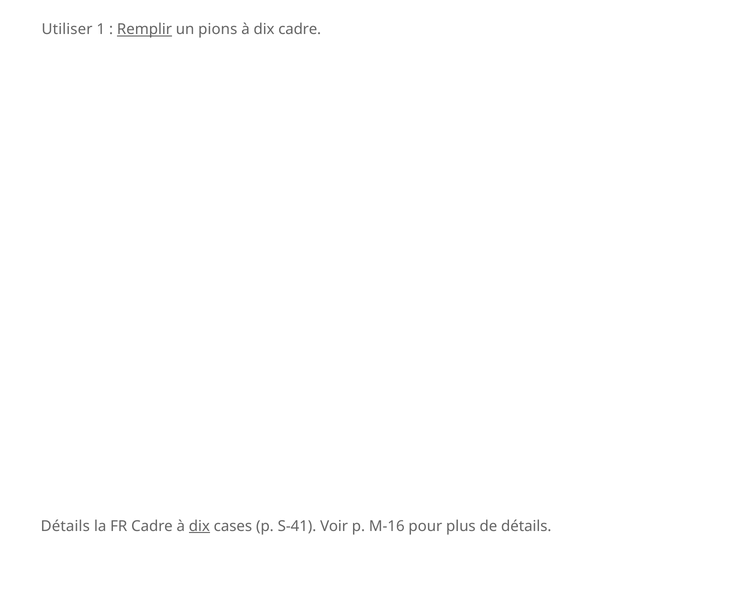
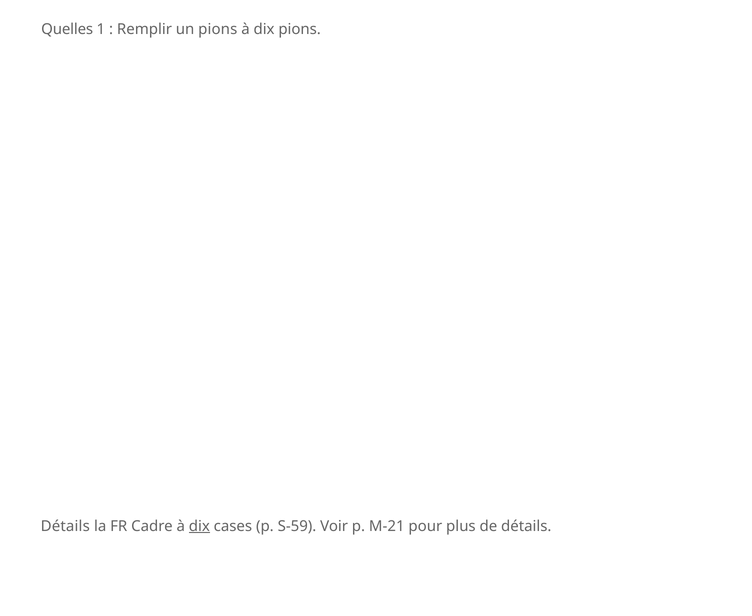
Utiliser: Utiliser -> Quelles (67, 29)
Remplir underline: present -> none (144, 29)
dix cadre: cadre -> pions (300, 29)
S-41: S-41 -> S-59 (297, 527)
M-16: M-16 -> M-21 (387, 527)
